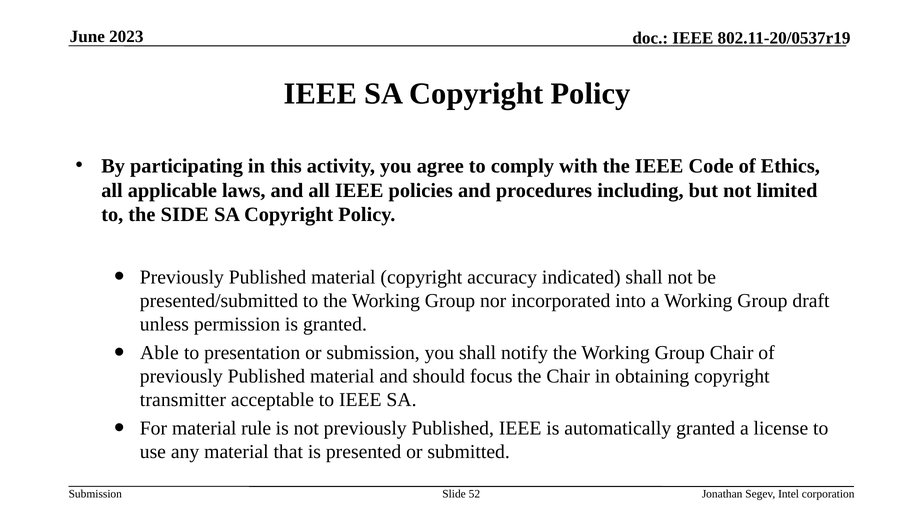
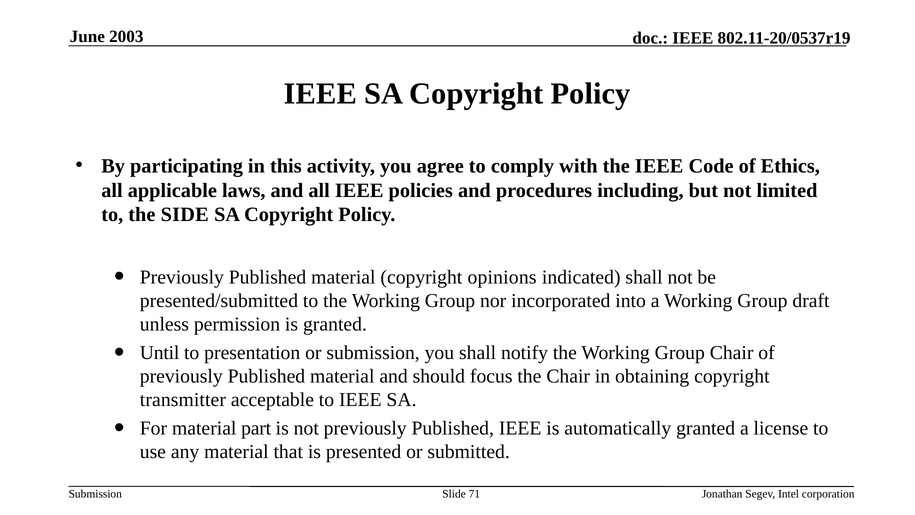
2023: 2023 -> 2003 (126, 36)
accuracy: accuracy -> opinions (502, 277)
Able: Able -> Until (160, 352)
rule: rule -> part (256, 428)
52: 52 -> 71 (474, 494)
